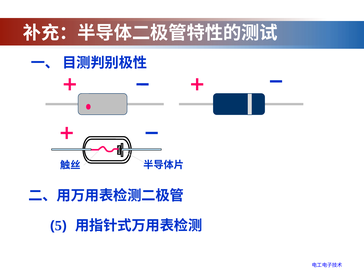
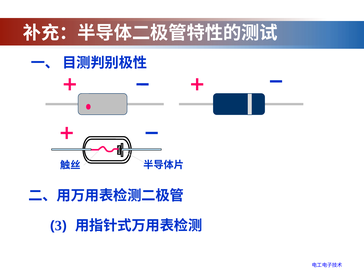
5: 5 -> 3 (58, 226)
